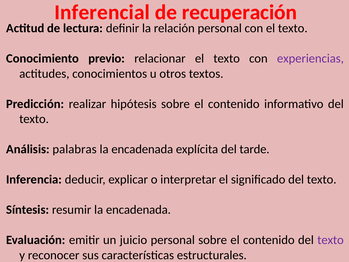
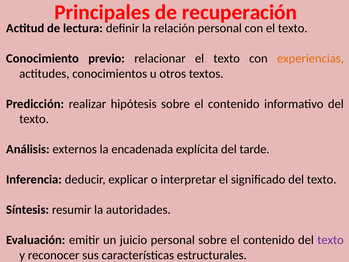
Inferencial: Inferencial -> Principales (102, 12)
experiencias colour: purple -> orange (310, 58)
palabras: palabras -> externos (75, 149)
resumir la encadenada: encadenada -> autoridades (138, 210)
